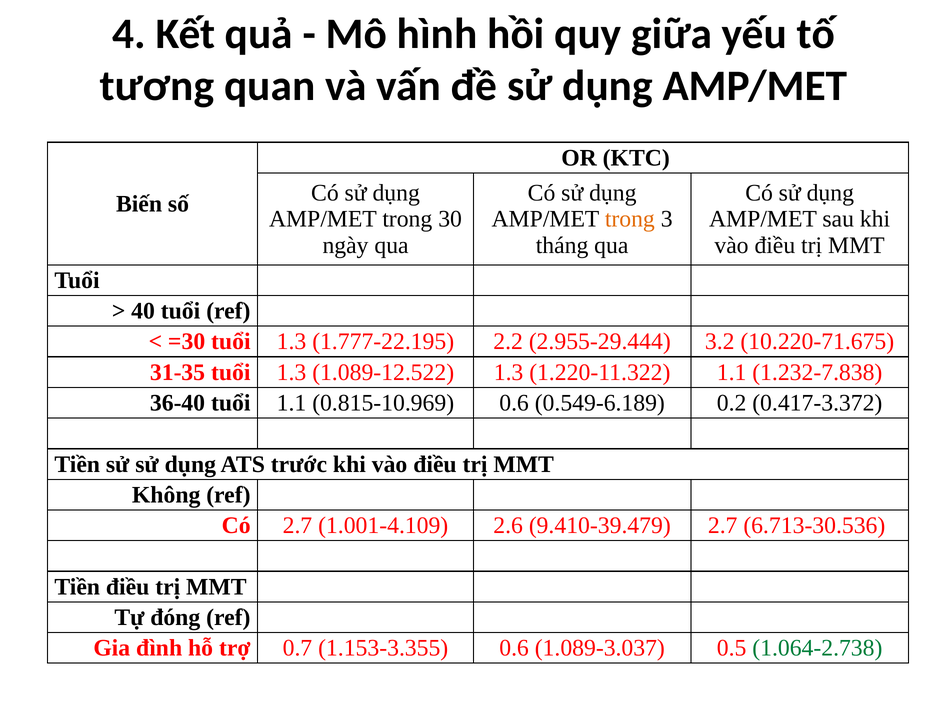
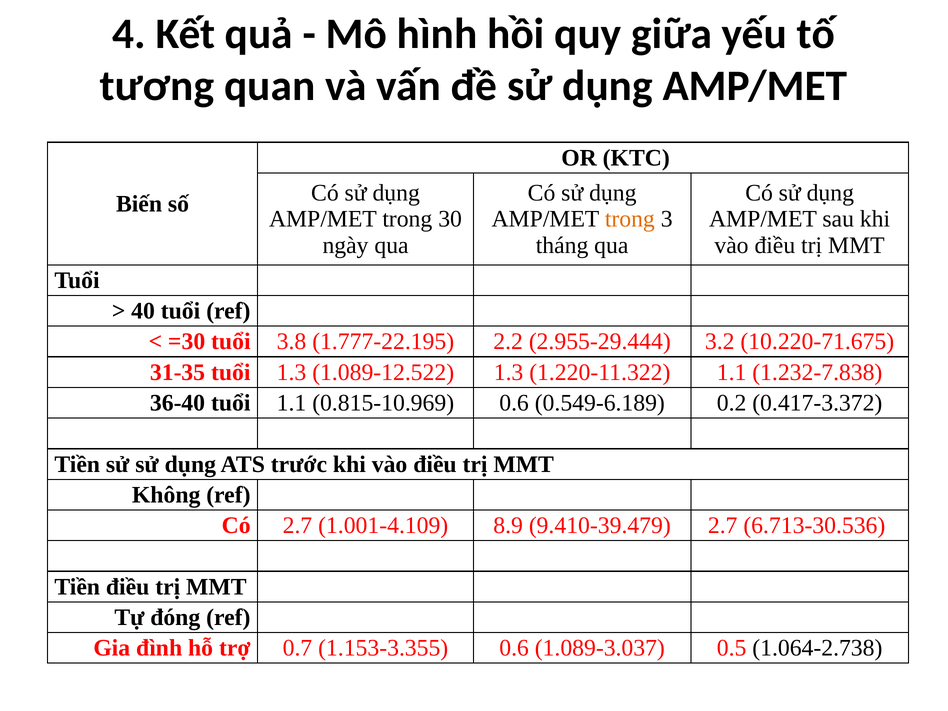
=30 tuổi 1.3: 1.3 -> 3.8 (292, 342)
2.6: 2.6 -> 8.9 (508, 526)
1.064-2.738 colour: green -> black (817, 648)
